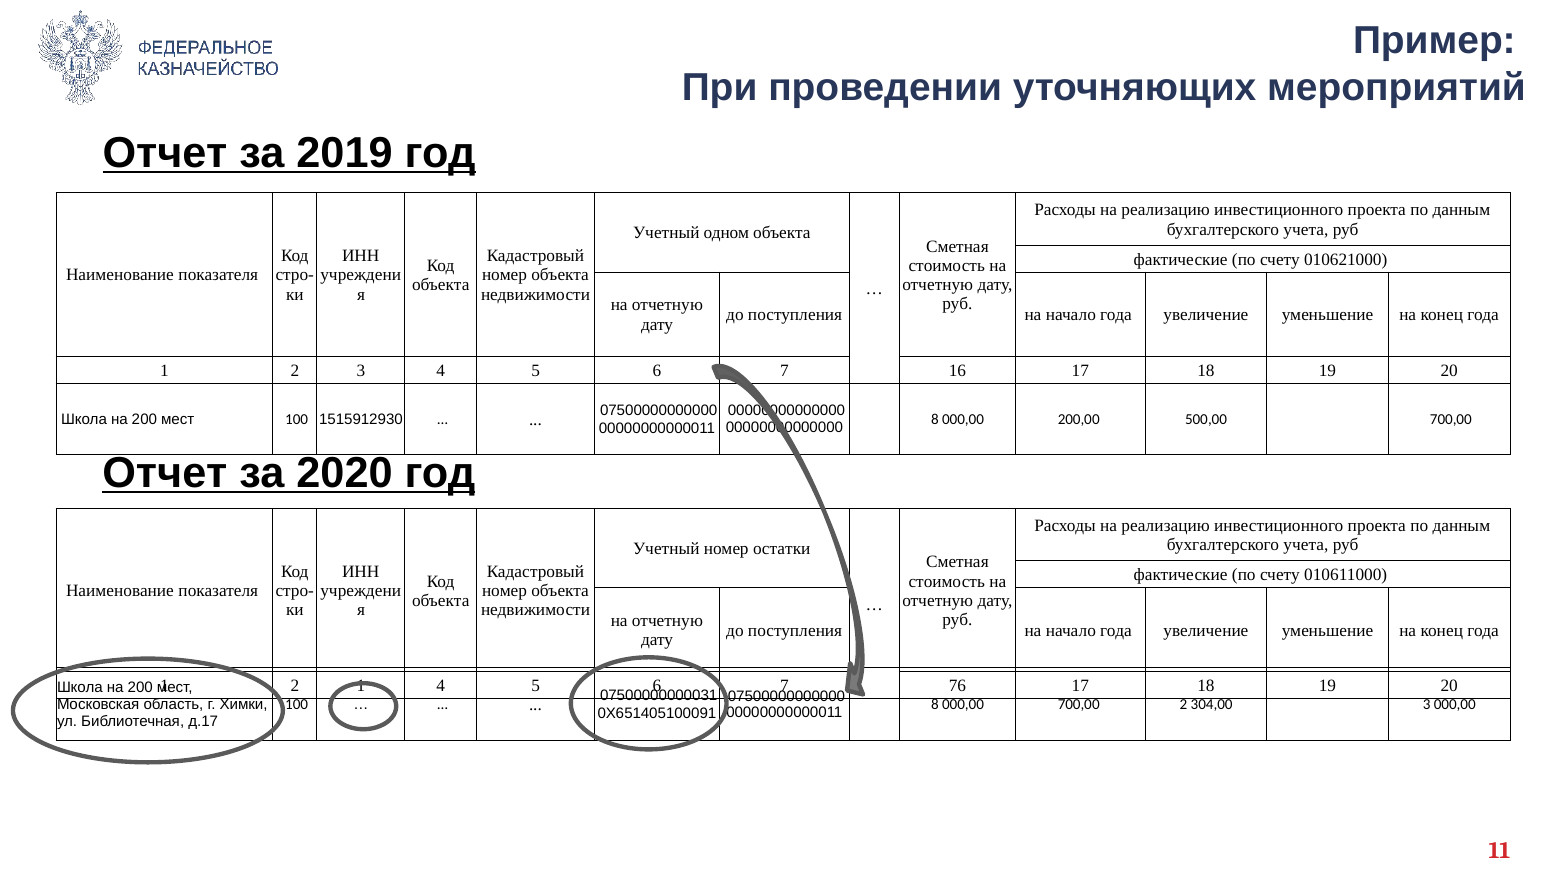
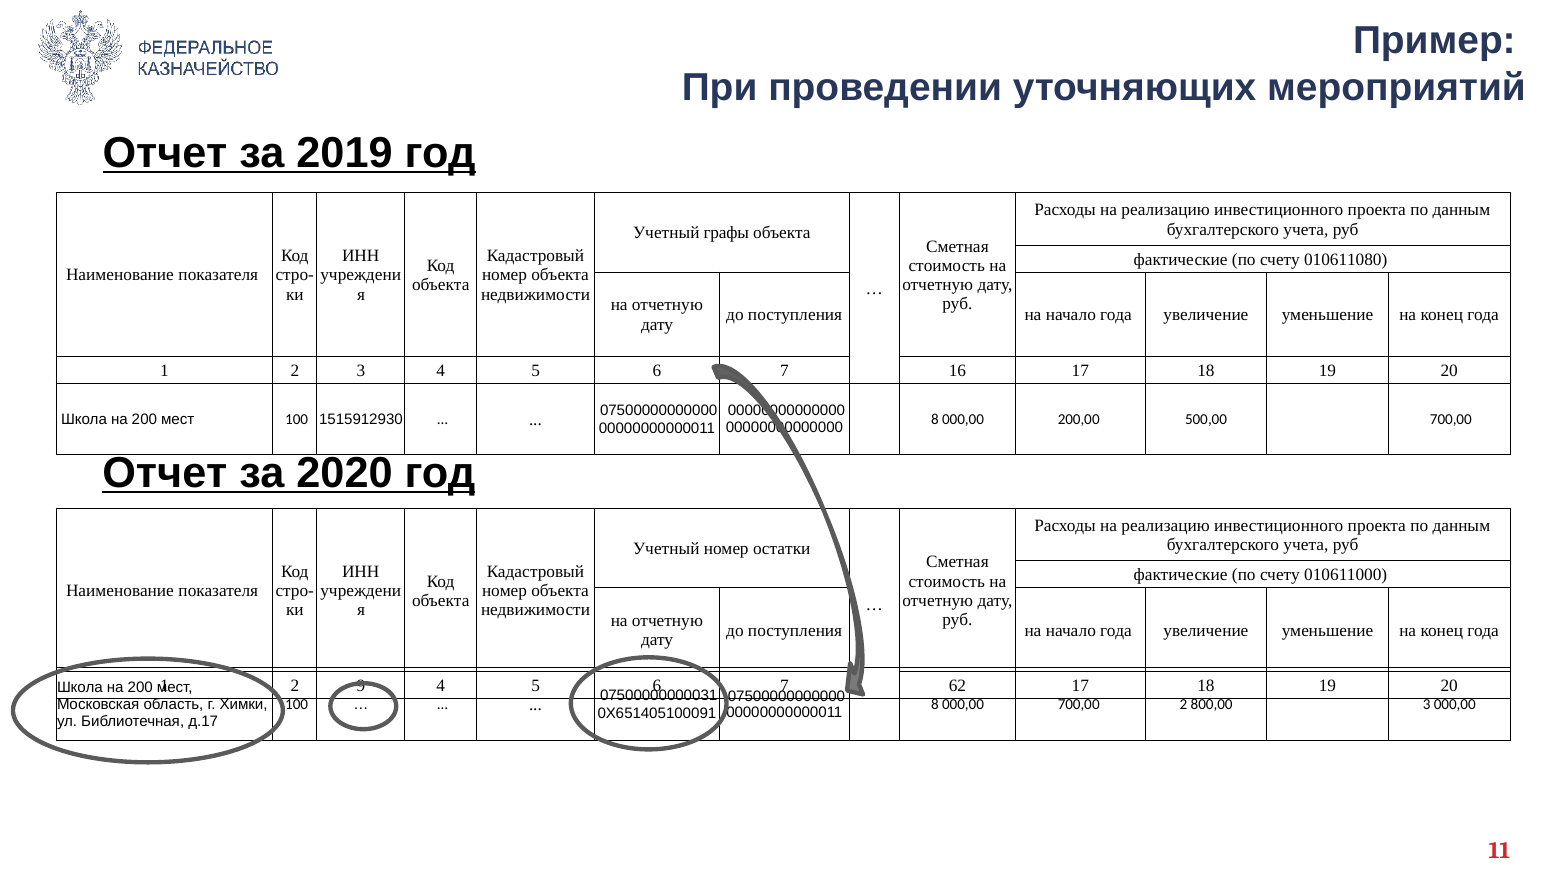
одном: одном -> графы (726, 233)
010621000: 010621000 -> 010611080 (1346, 259)
2 1: 1 -> 9 (361, 686)
76: 76 -> 62 (957, 686)
304,00: 304,00 -> 800,00 (1212, 704)
